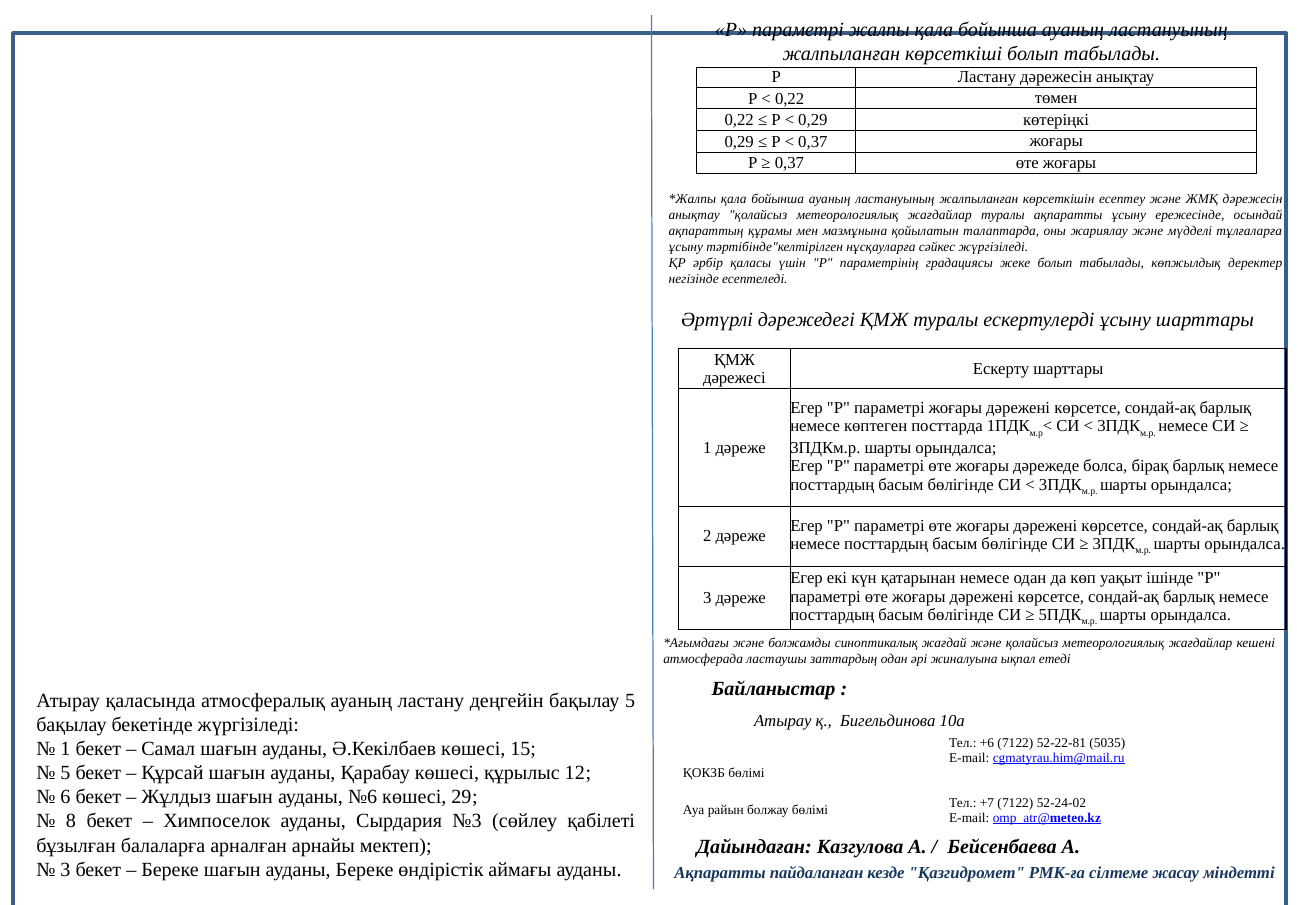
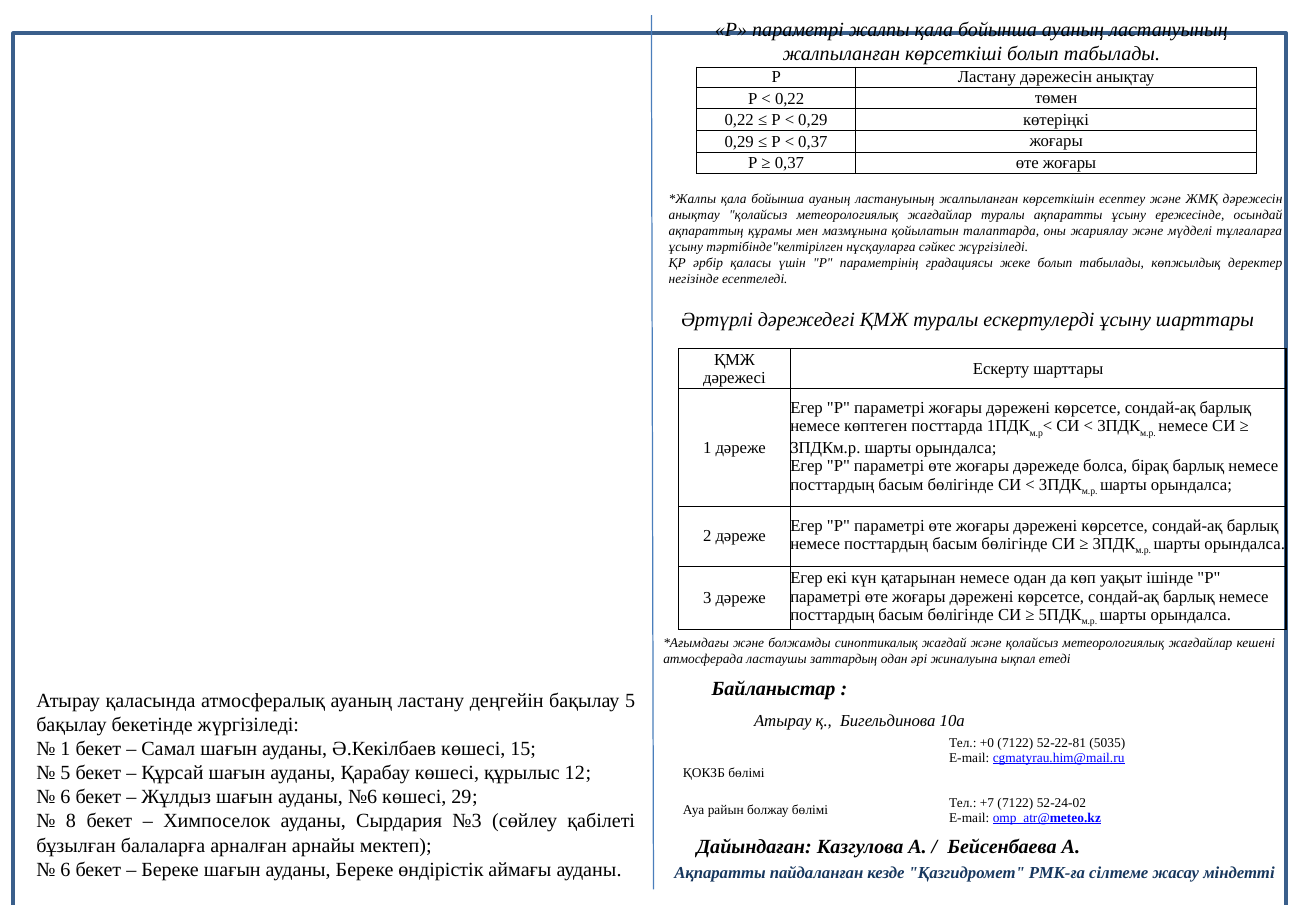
+6: +6 -> +0 (987, 743)
3: 3 -> 6 (65, 869)
